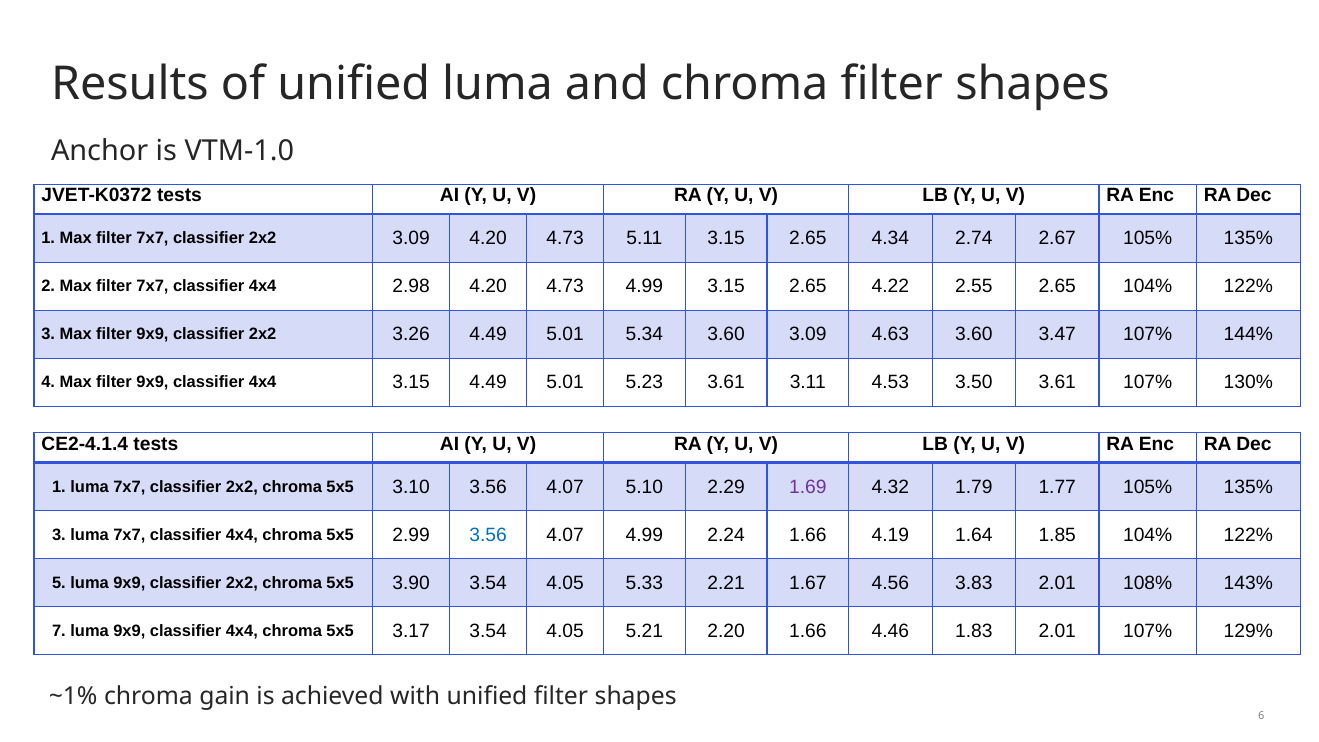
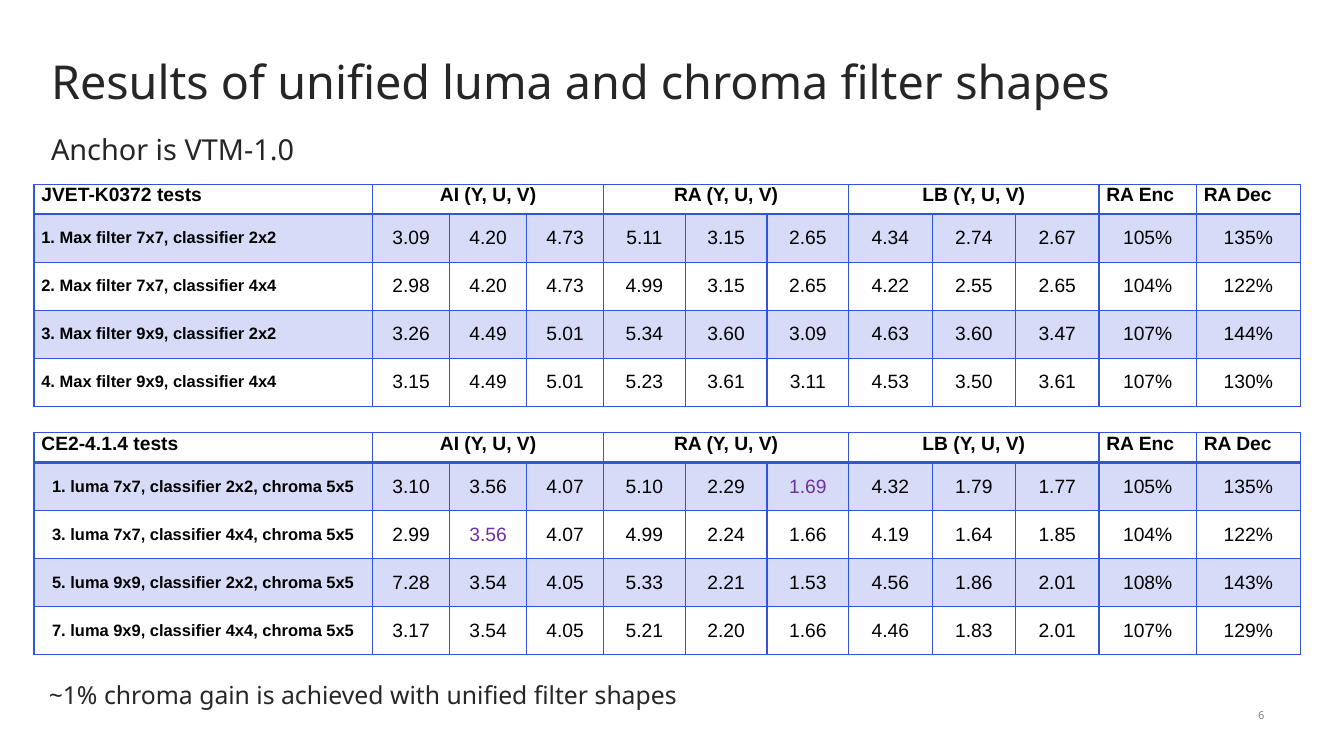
3.56 colour: blue -> purple (488, 535)
3.90: 3.90 -> 7.28 (411, 583)
1.67: 1.67 -> 1.53 (808, 583)
3.83: 3.83 -> 1.86 (974, 583)
